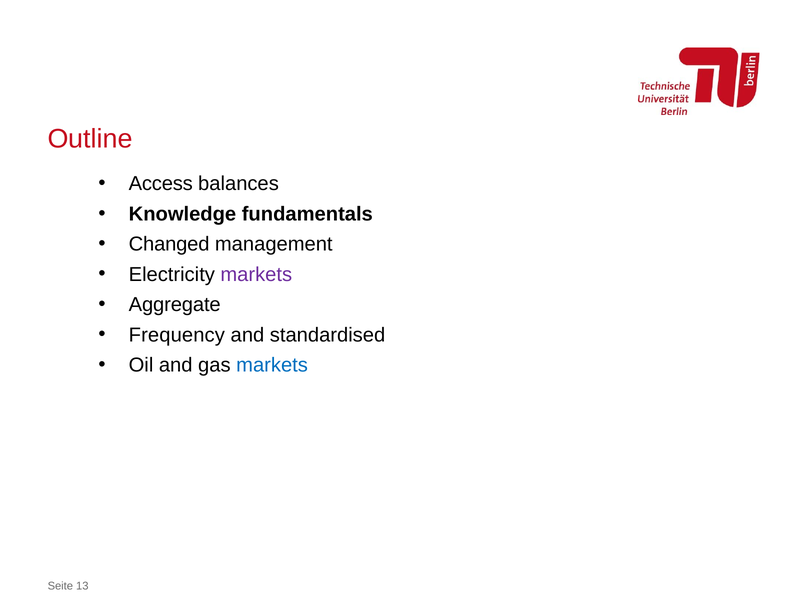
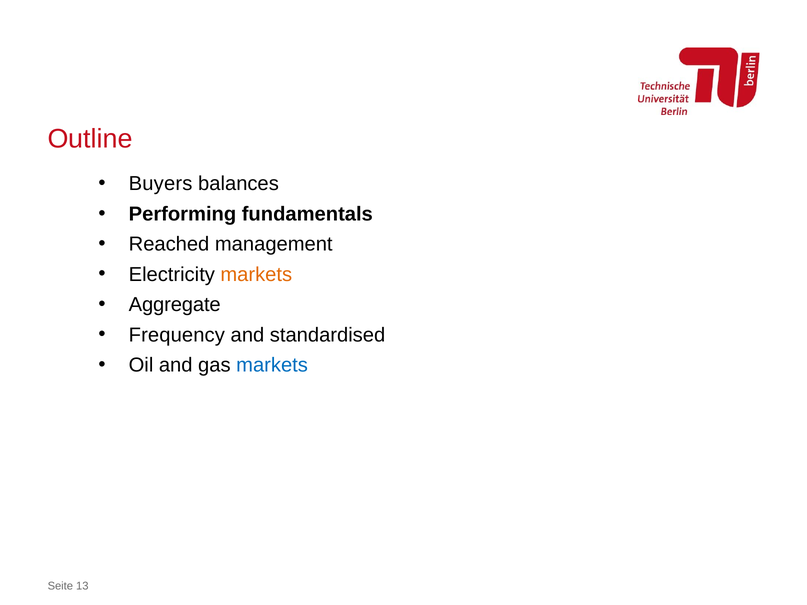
Access: Access -> Buyers (161, 184)
Knowledge: Knowledge -> Performing (182, 214)
Changed: Changed -> Reached (169, 244)
markets colour: purple -> orange (256, 275)
